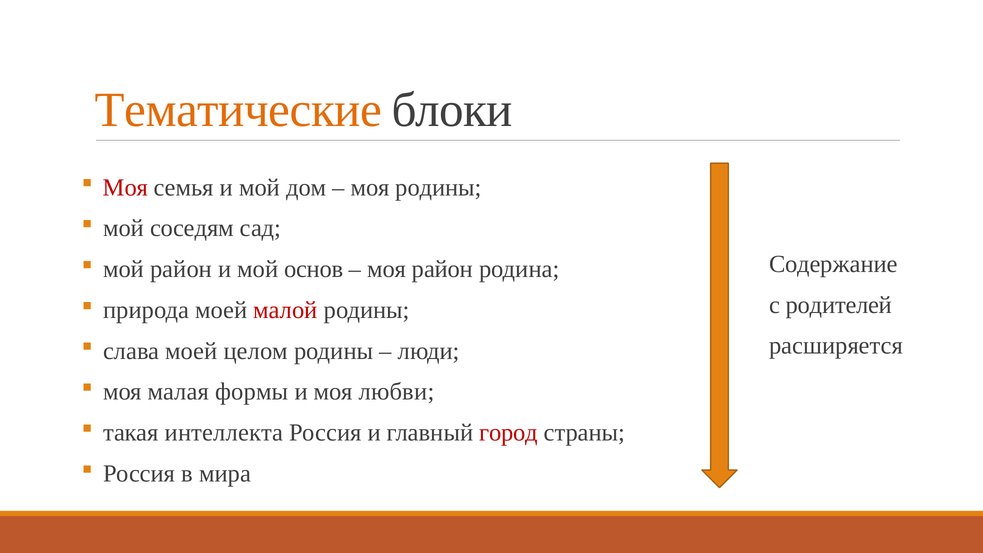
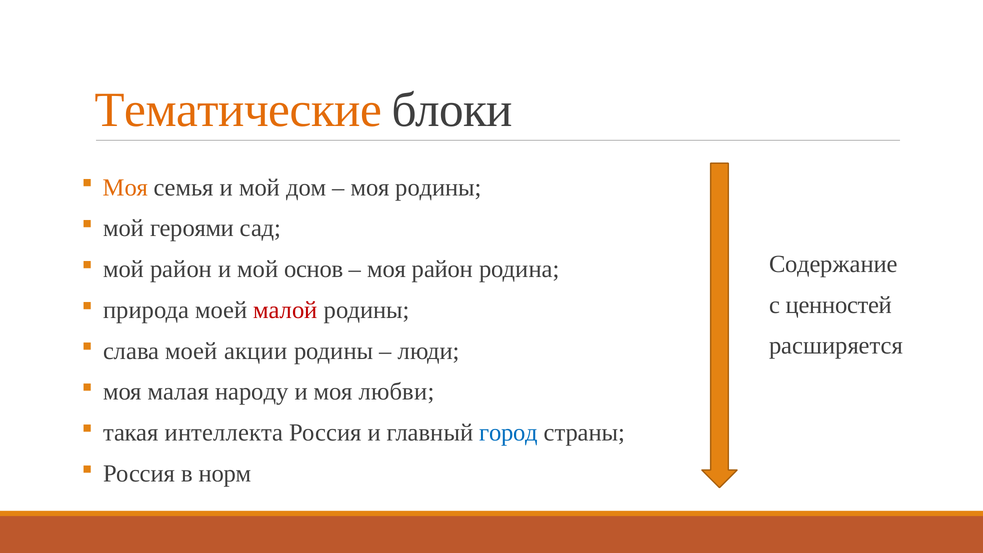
Моя colour: red -> orange (125, 187)
соседям: соседям -> героями (192, 228)
родителей: родителей -> ценностей (839, 305)
целом: целом -> акции (256, 351)
формы: формы -> народу (252, 392)
город colour: red -> blue (509, 433)
мира: мира -> норм (225, 474)
